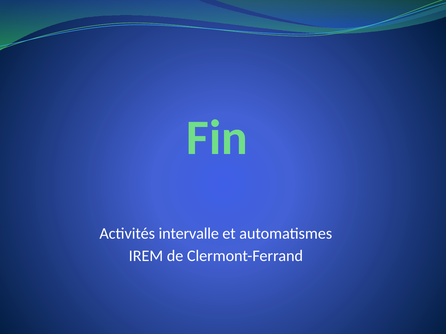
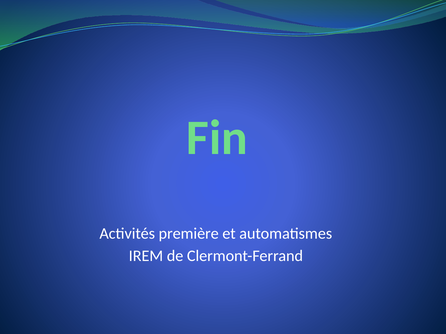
intervalle: intervalle -> première (189, 234)
